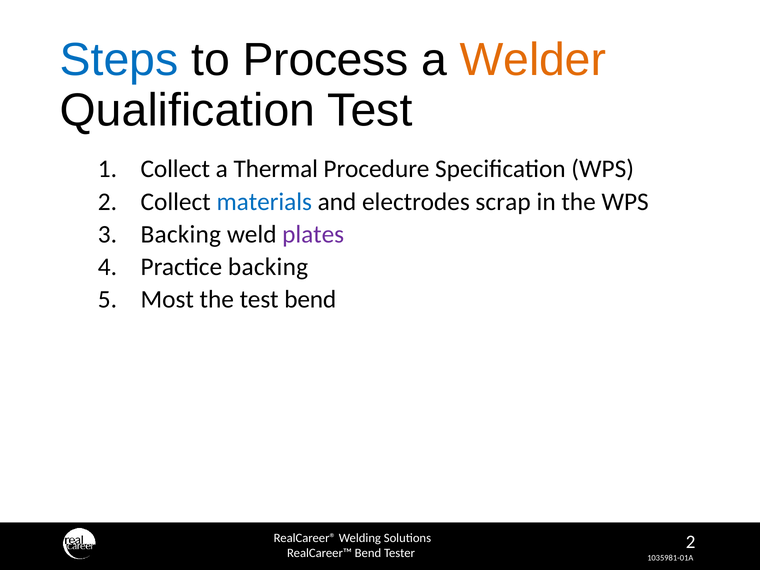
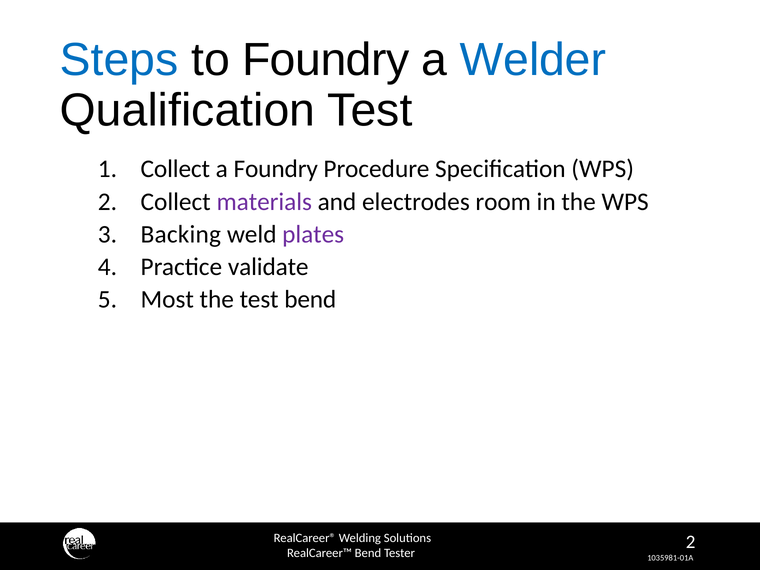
to Process: Process -> Foundry (326, 60)
Welder colour: orange -> blue (533, 60)
a Thermal: Thermal -> Foundry (276, 169)
materials colour: blue -> purple (264, 202)
scrap: scrap -> room (503, 202)
Practice backing: backing -> validate (268, 267)
